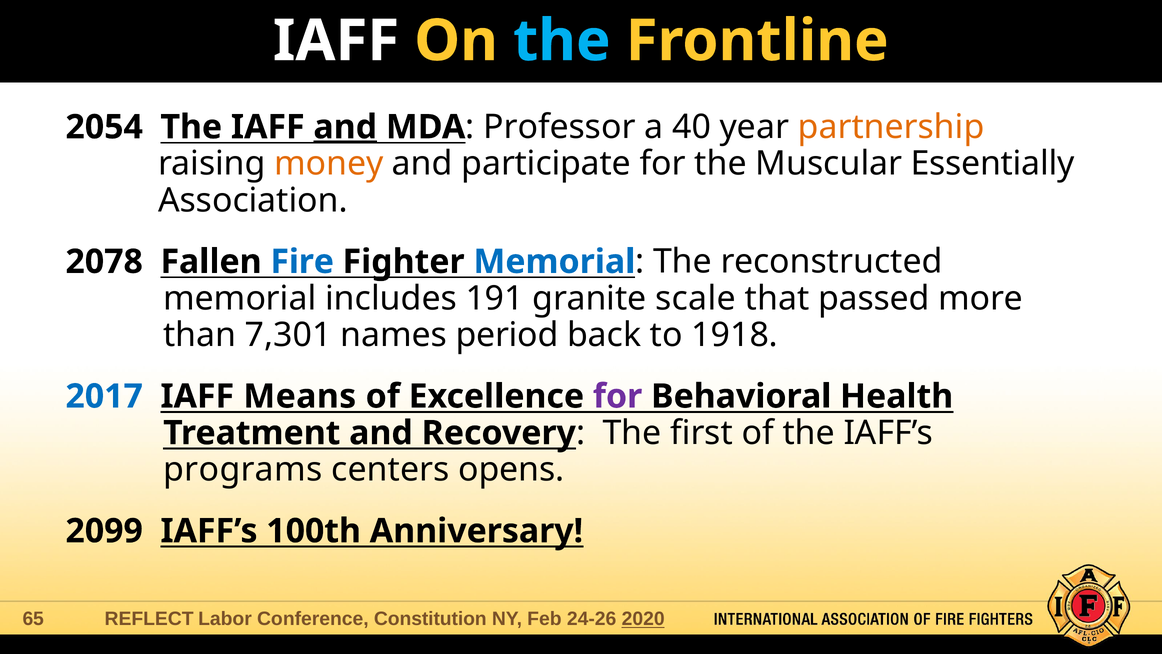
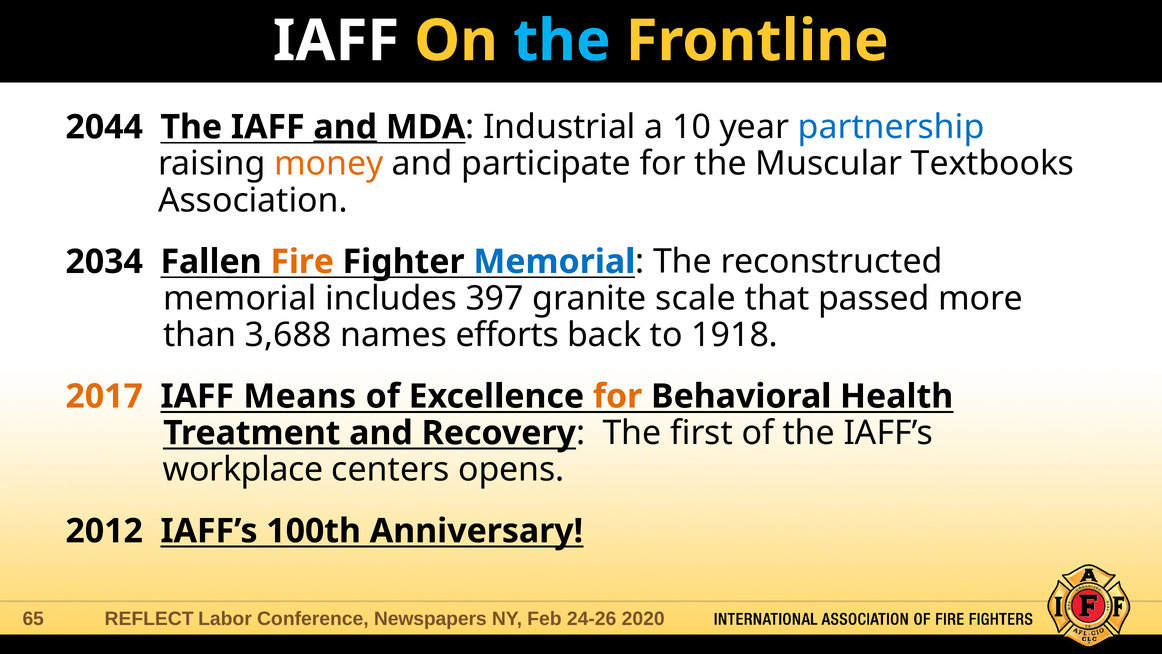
2054: 2054 -> 2044 (104, 127)
Professor: Professor -> Industrial (559, 127)
40: 40 -> 10 (692, 127)
partnership colour: orange -> blue (891, 127)
Essentially: Essentially -> Textbooks (993, 164)
2078: 2078 -> 2034 (104, 262)
Fire colour: blue -> orange (302, 262)
191: 191 -> 397 (495, 298)
7,301: 7,301 -> 3,688 (288, 335)
period: period -> efforts (507, 335)
2017 colour: blue -> orange (104, 396)
for colour: purple -> orange (618, 396)
programs: programs -> workplace (243, 469)
2099: 2099 -> 2012 (104, 531)
Constitution: Constitution -> Newspapers (430, 619)
2020 underline: present -> none (643, 619)
